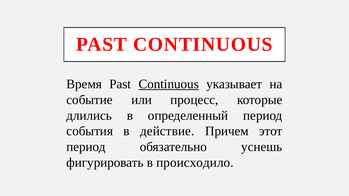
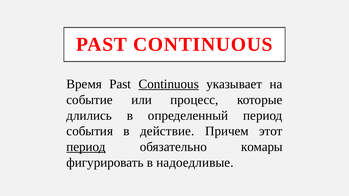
период underline: none -> present (86, 147)
уснешь: уснешь -> комары (262, 147)
происходило: происходило -> надоедливые (195, 163)
